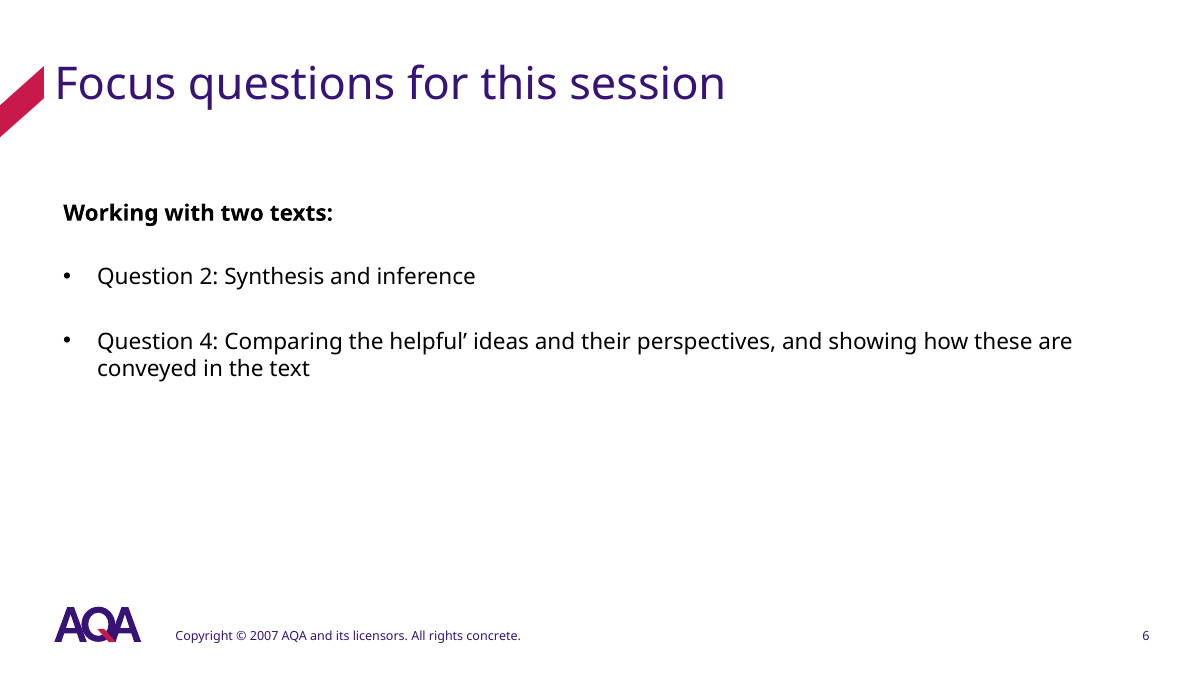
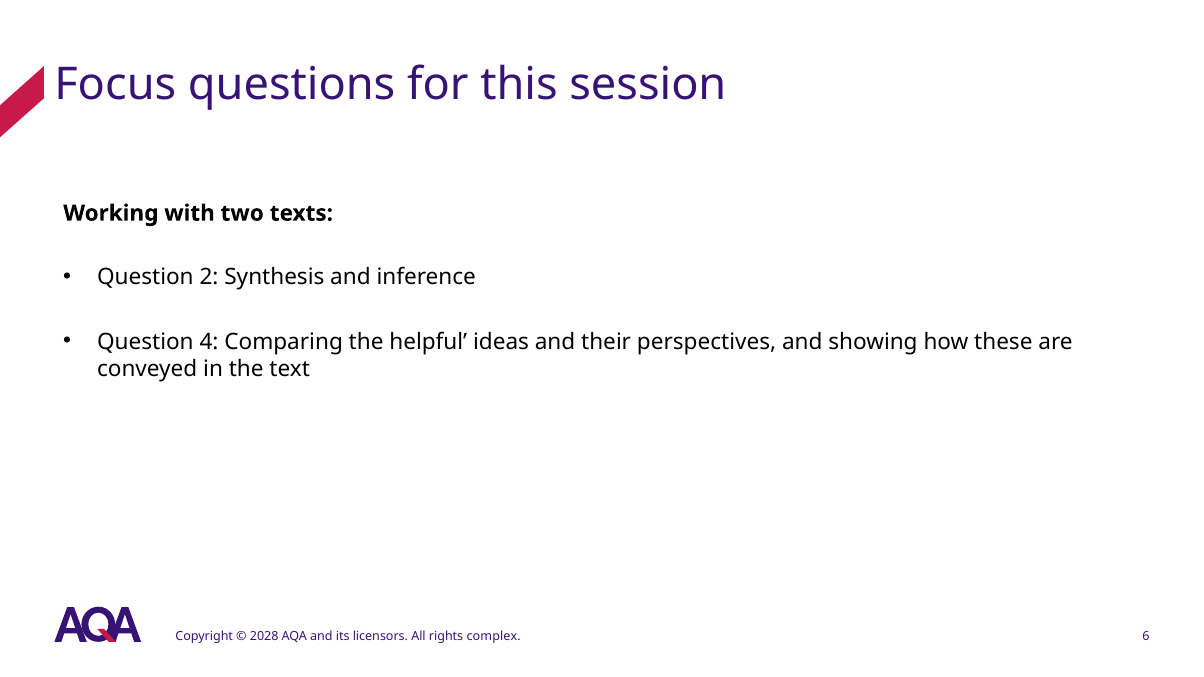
2007: 2007 -> 2028 (264, 637)
concrete: concrete -> complex (494, 637)
